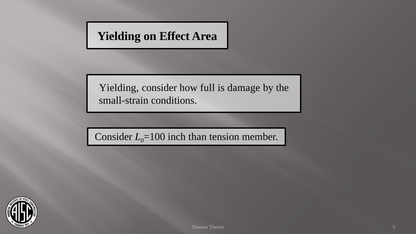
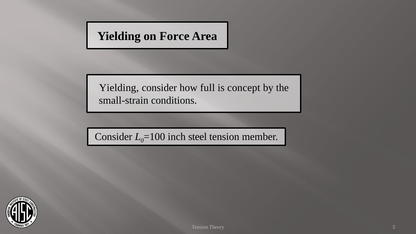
Effect: Effect -> Force (174, 36)
damage: damage -> concept (244, 88)
than: than -> steel (198, 137)
